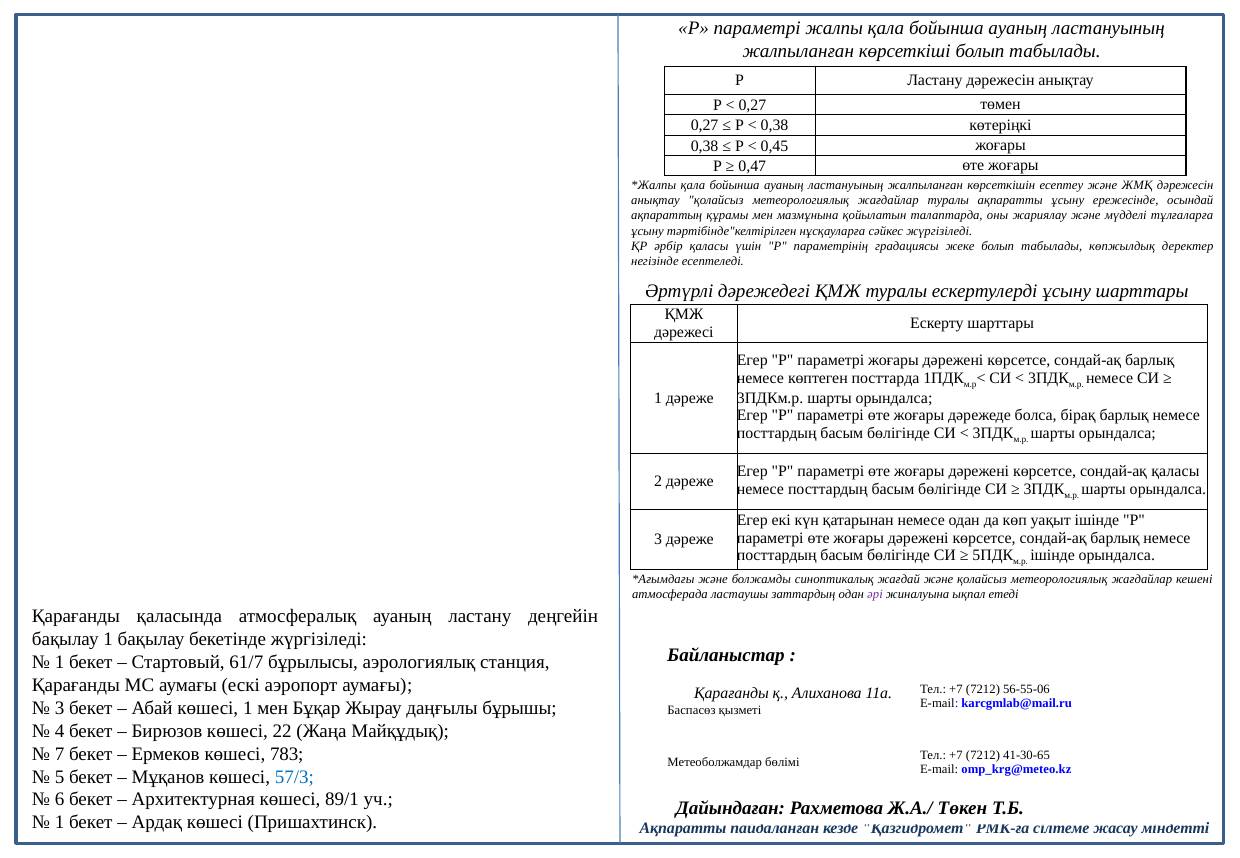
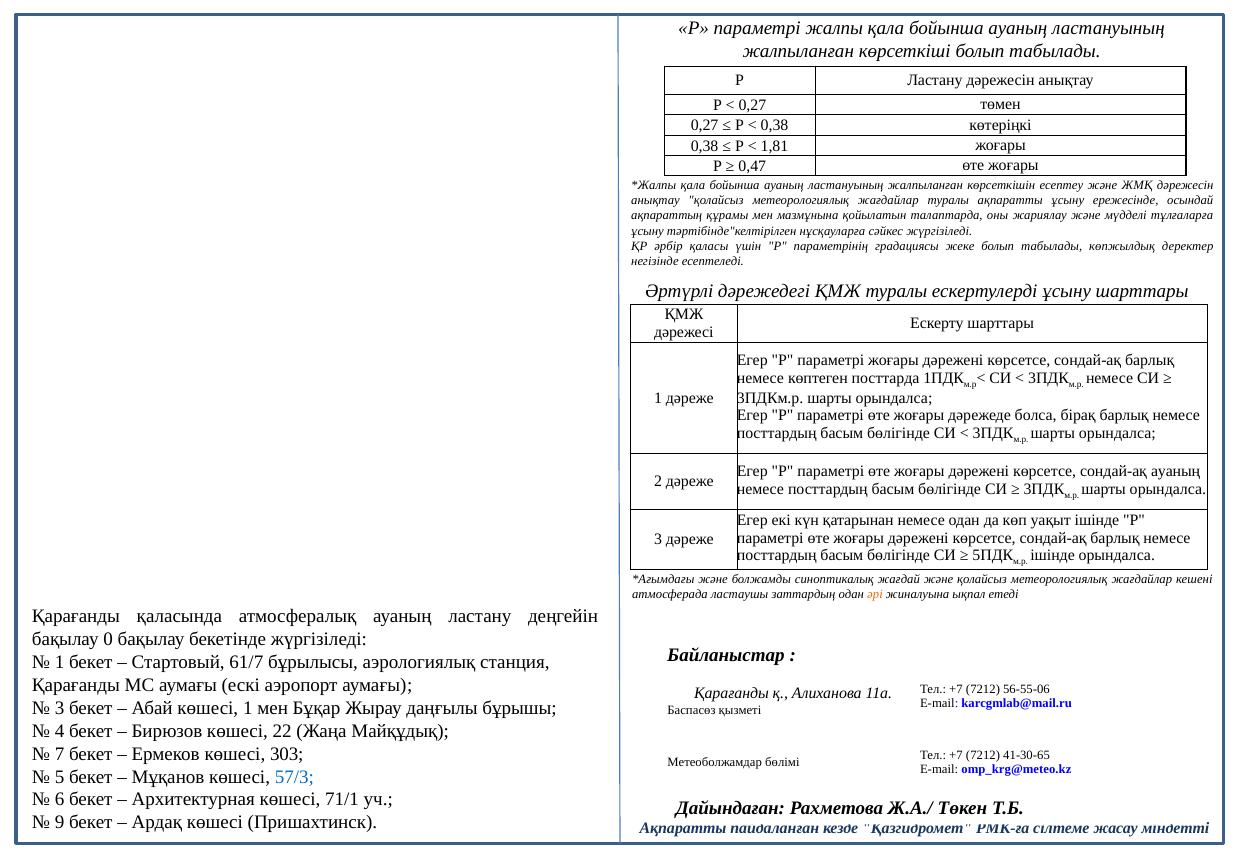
0,45: 0,45 -> 1,81 (774, 146)
сондай-ақ қаласы: қаласы -> ауаның (1176, 472)
әрі colour: purple -> orange (875, 595)
бақылау 1: 1 -> 0 (108, 640)
783: 783 -> 303 (287, 754)
89/1: 89/1 -> 71/1 (342, 800)
1: 1 -> 9 (60, 823)
